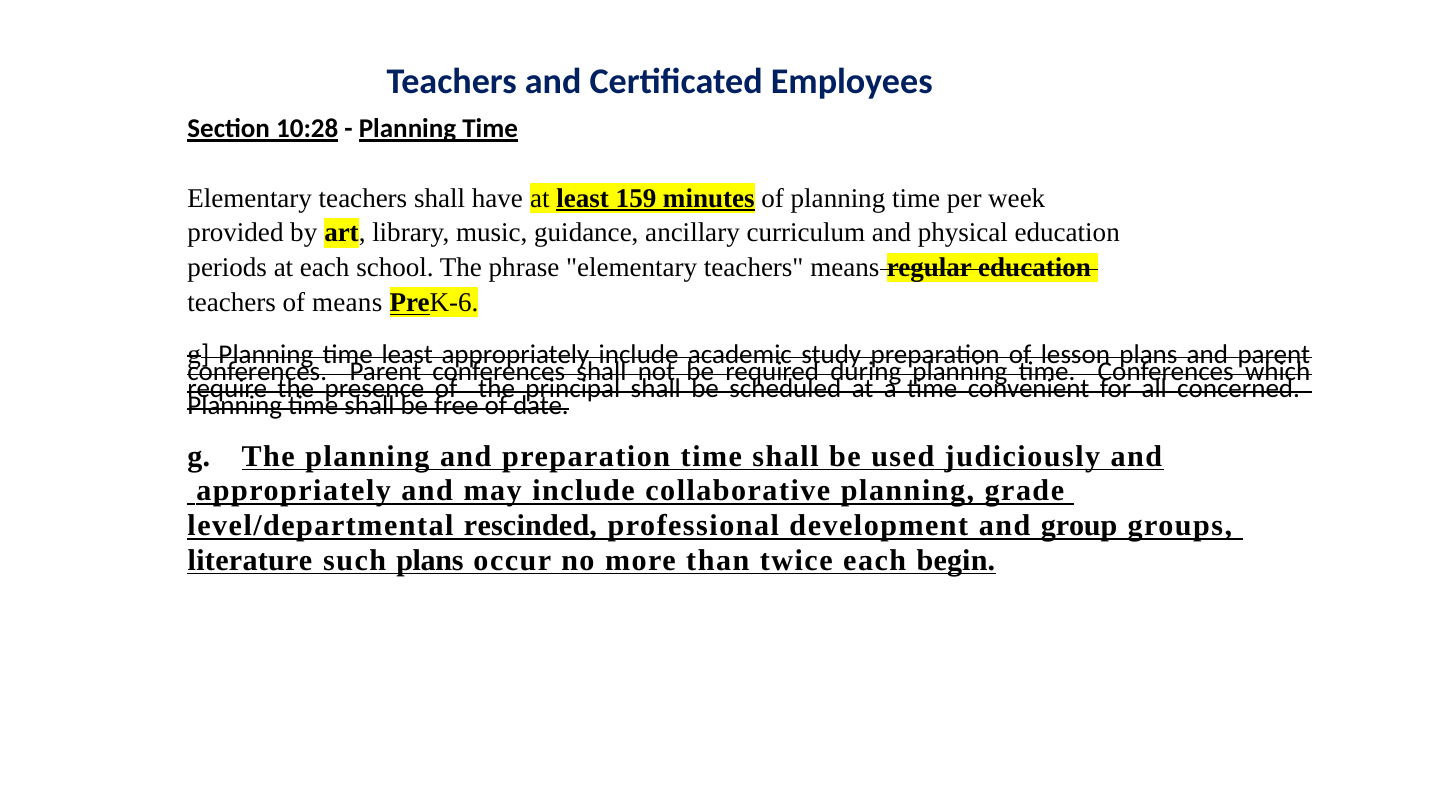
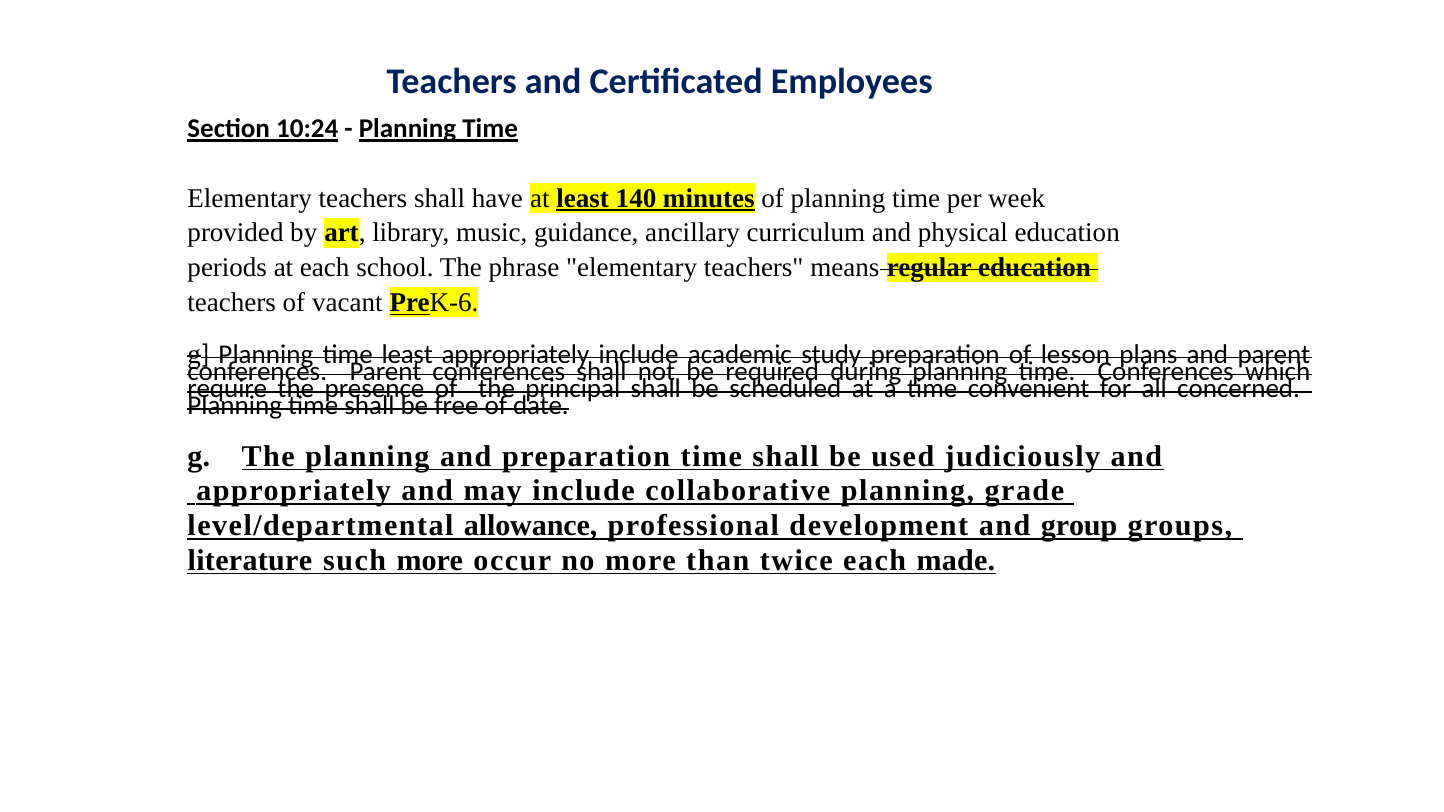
10:28: 10:28 -> 10:24 (307, 129)
159: 159 -> 140 (636, 198)
of means: means -> vacant (347, 302)
rescinded: rescinded -> allowance (531, 526)
such plans: plans -> more (430, 560)
begin: begin -> made (956, 560)
